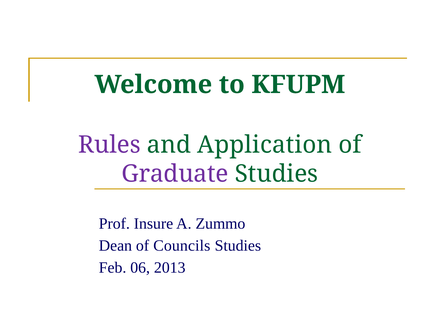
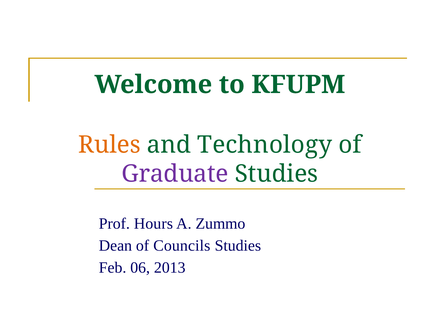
Rules colour: purple -> orange (109, 145)
Application: Application -> Technology (265, 145)
Insure: Insure -> Hours (153, 224)
